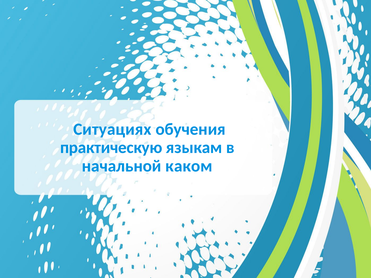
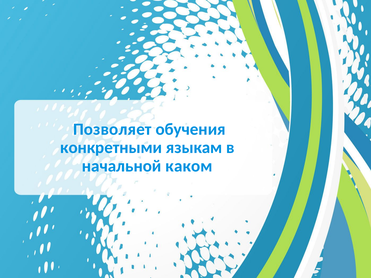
Ситуациях: Ситуациях -> Позволяет (112, 129)
практическую: практическую -> конкретными (111, 148)
